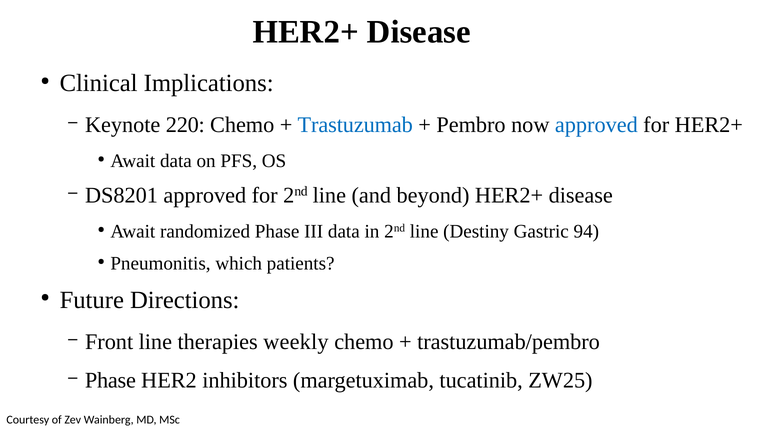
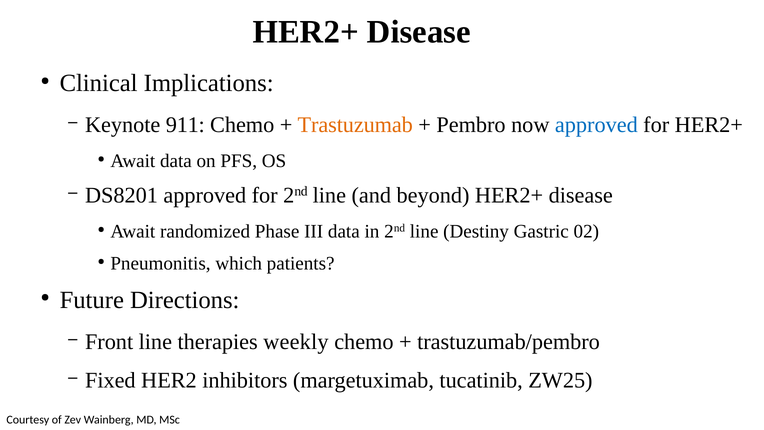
220: 220 -> 911 (185, 125)
Trastuzumab colour: blue -> orange (355, 125)
94: 94 -> 02 (586, 231)
Phase: Phase -> Fixed (110, 380)
